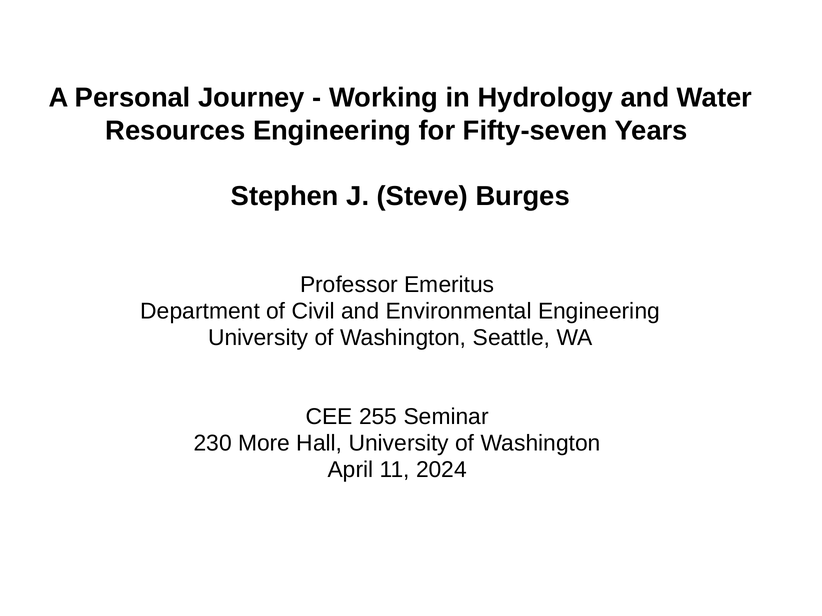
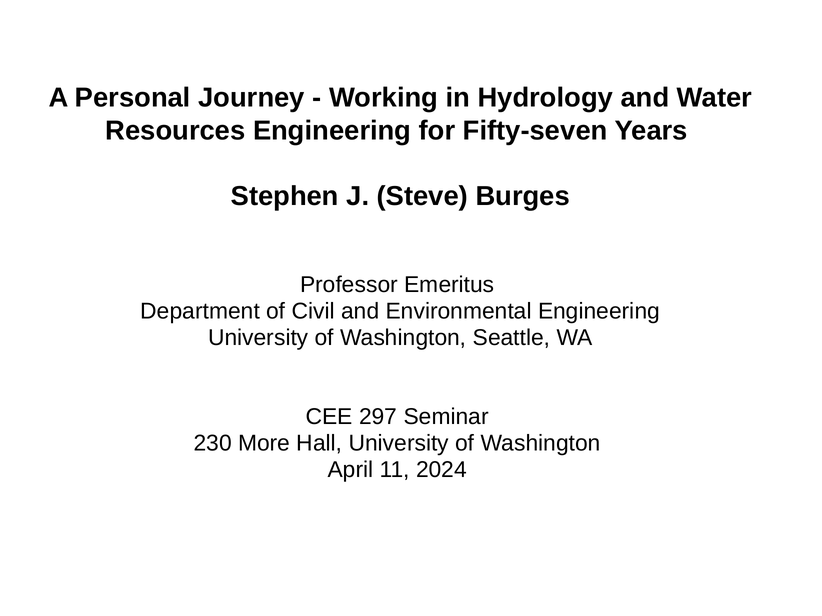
255: 255 -> 297 (378, 417)
